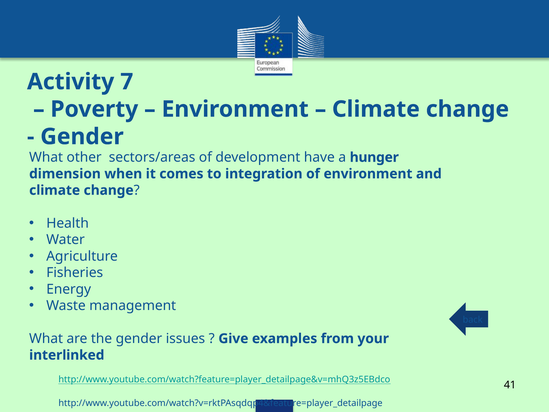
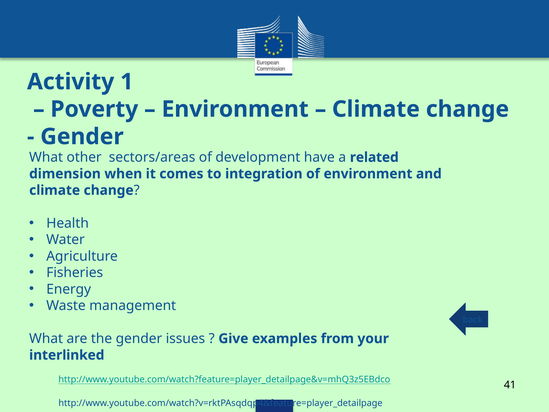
7: 7 -> 1 (127, 82)
hunger: hunger -> related (374, 157)
